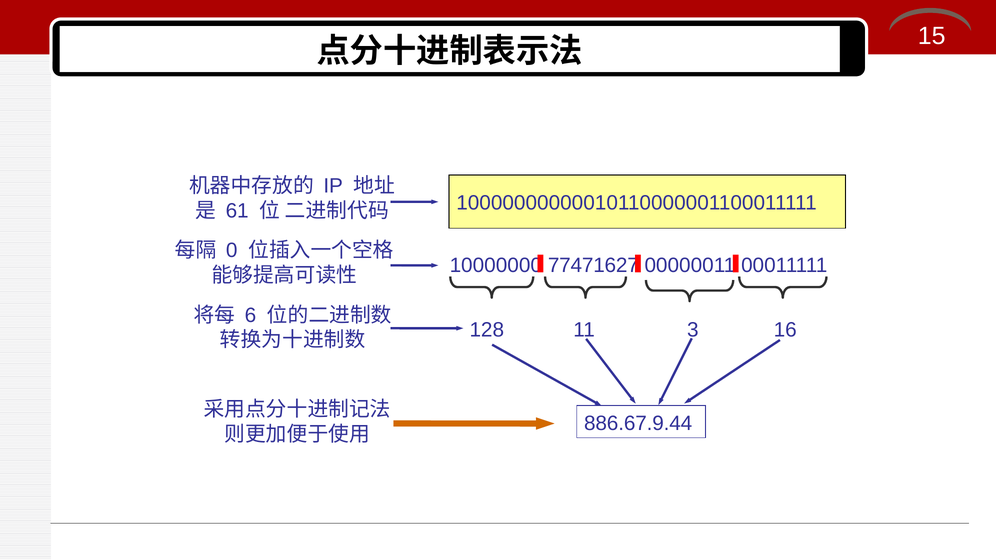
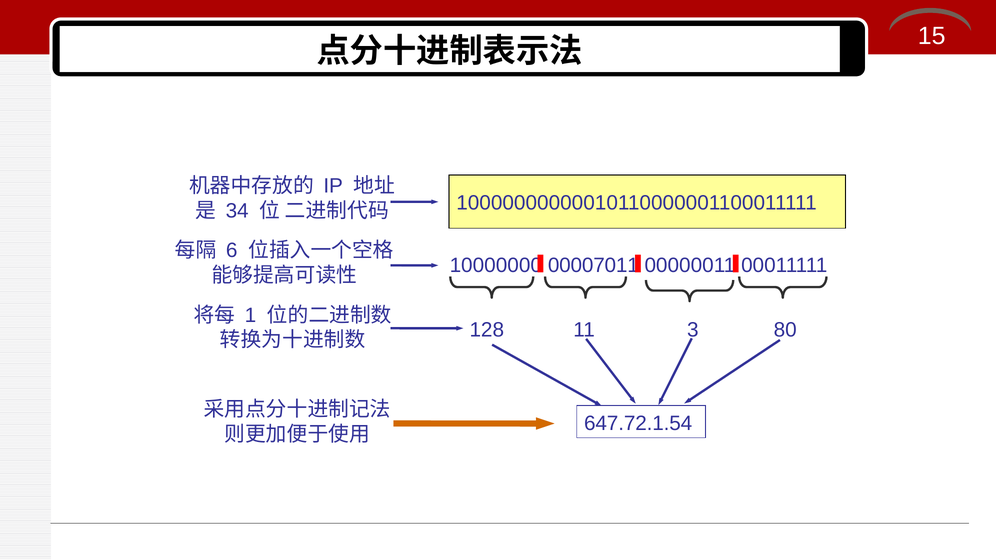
61: 61 -> 34 (237, 211)
0: 0 -> 6 (232, 251)
77471627: 77471627 -> 00007011 (593, 265)
6: 6 -> 1 (250, 315)
16: 16 -> 80 (785, 330)
886.67.9.44: 886.67.9.44 -> 647.72.1.54 (638, 423)
